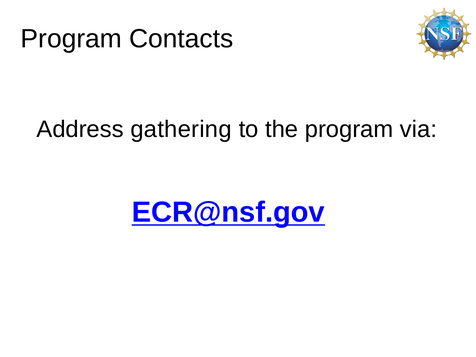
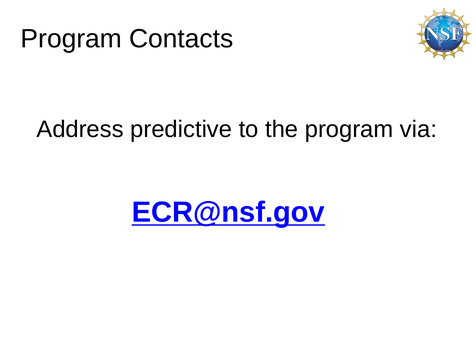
gathering: gathering -> predictive (181, 129)
